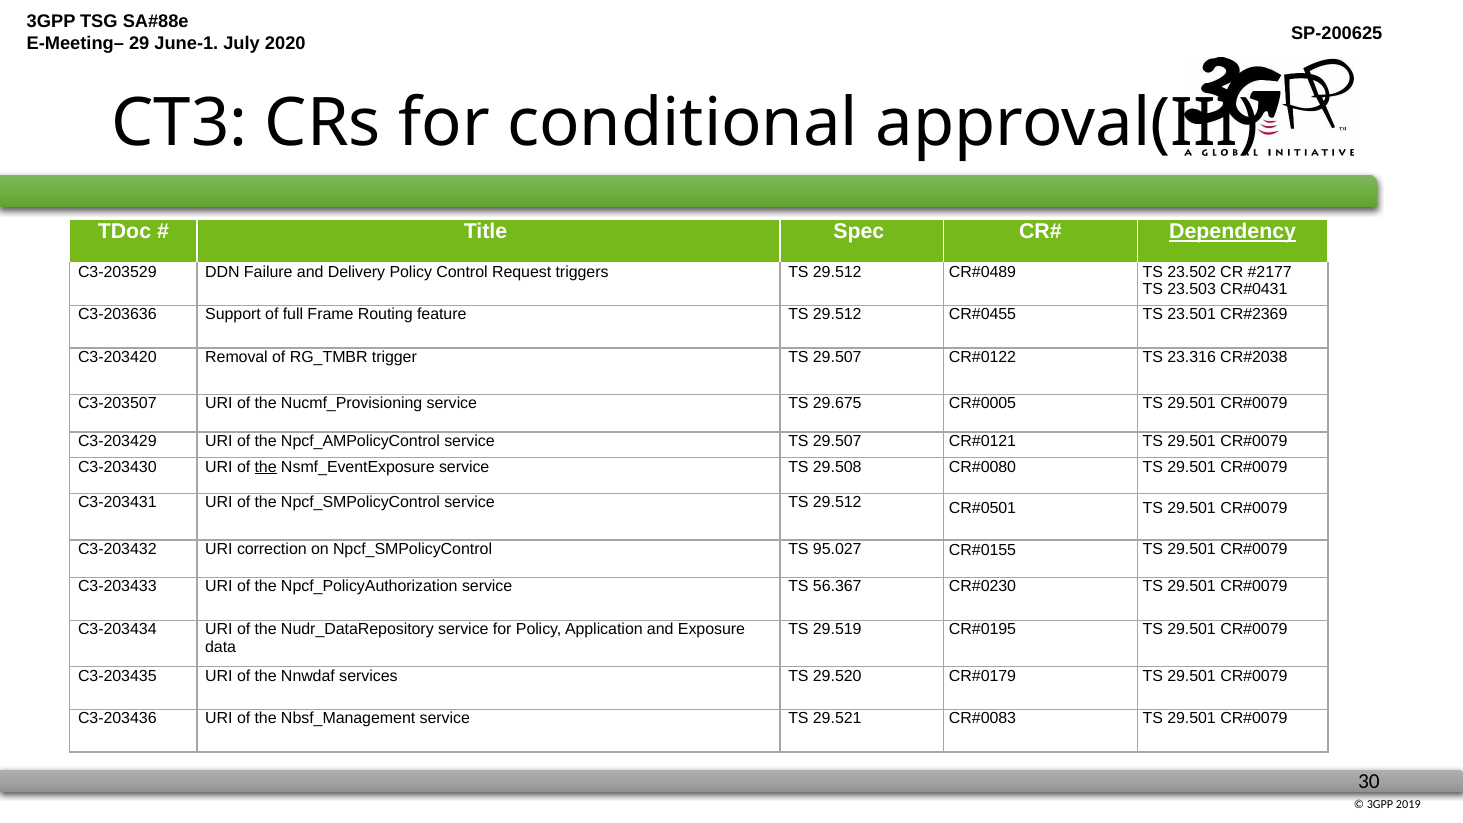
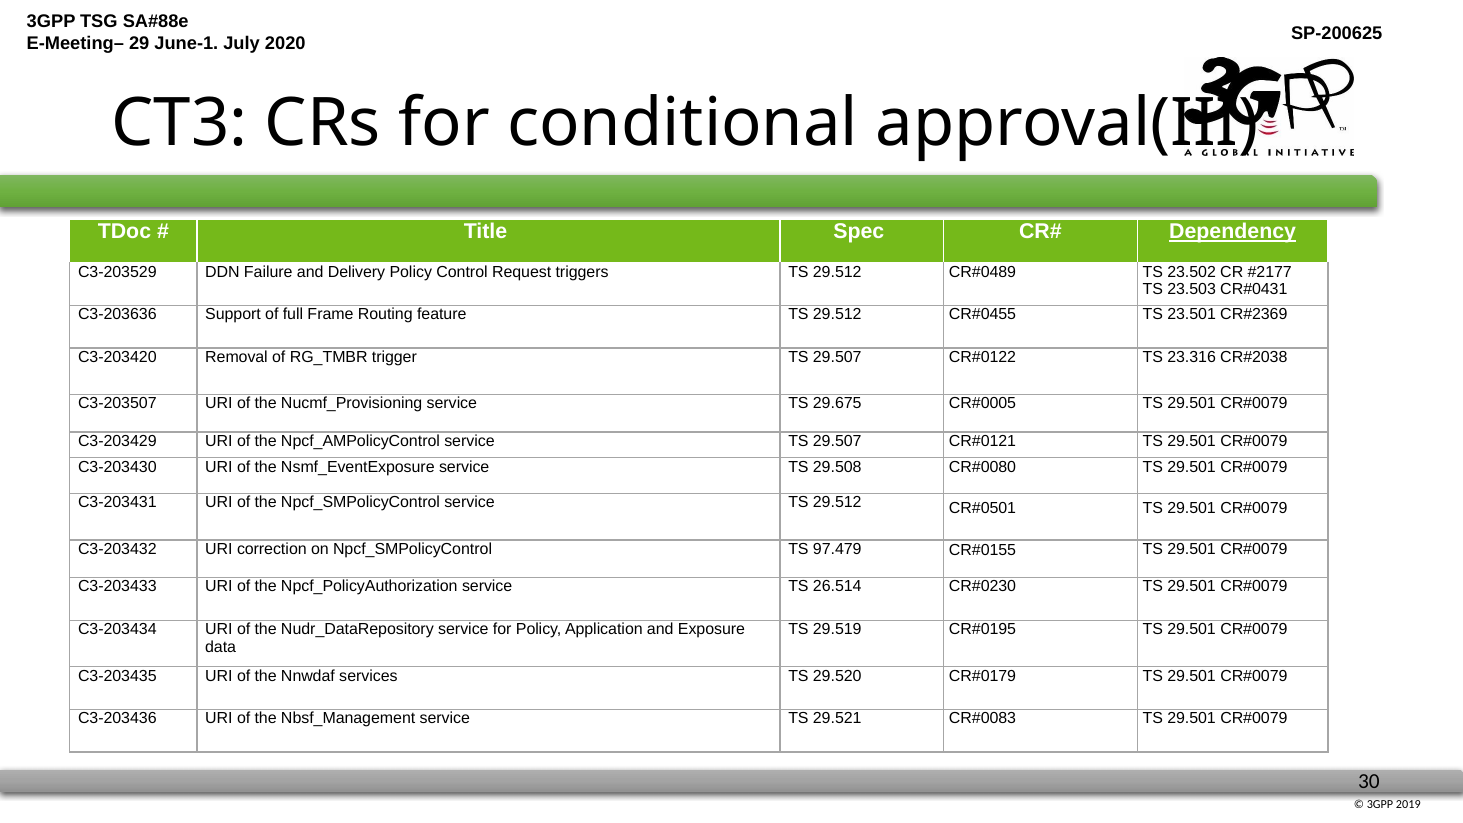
the underline: present -> none (266, 467)
95.027: 95.027 -> 97.479 (837, 549)
56.367: 56.367 -> 26.514 (837, 587)
